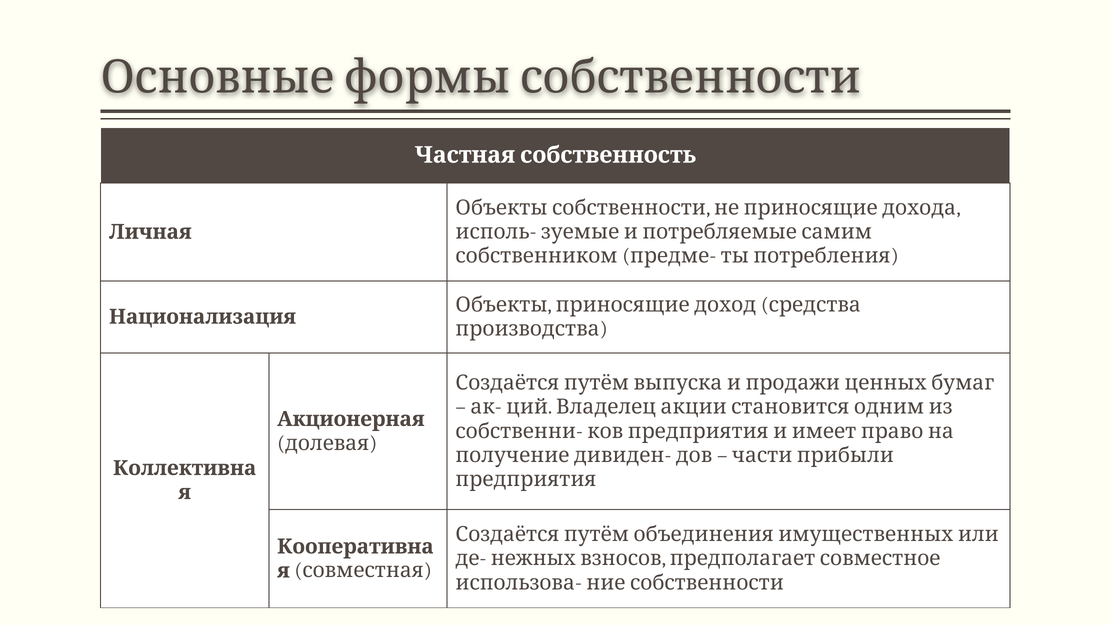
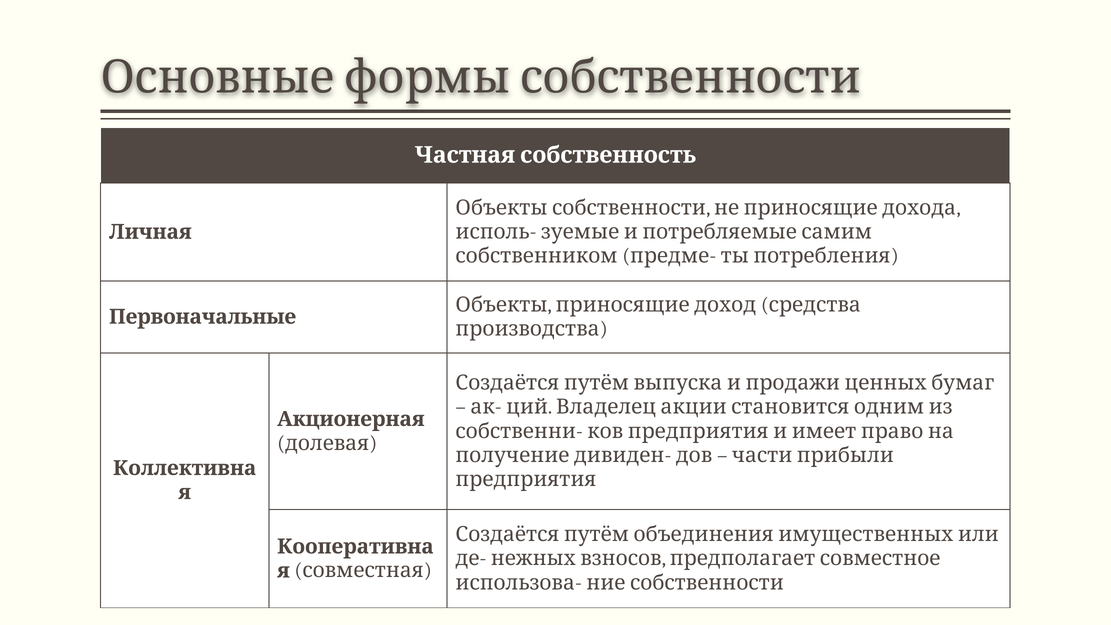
Национализация: Национализация -> Первоначальные (203, 317)
